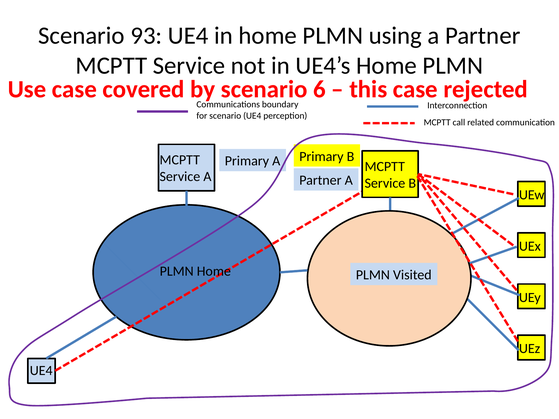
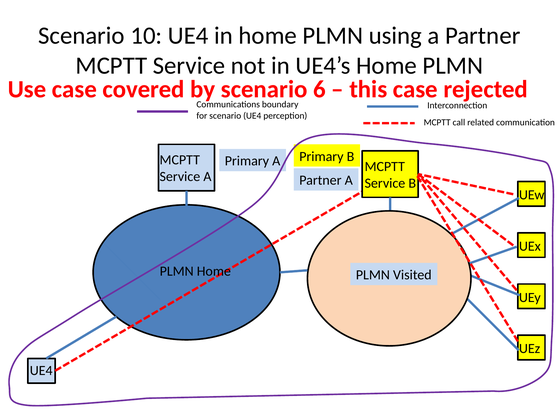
93: 93 -> 10 (146, 36)
